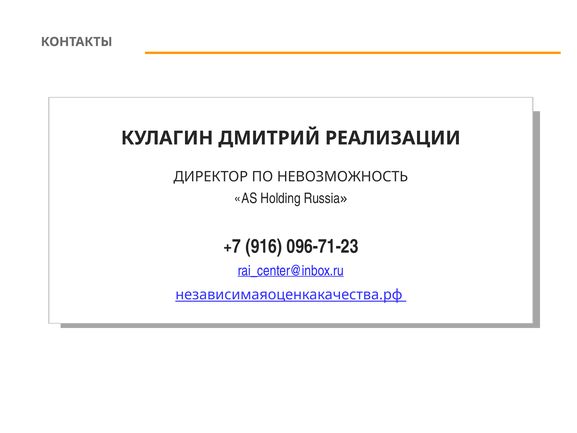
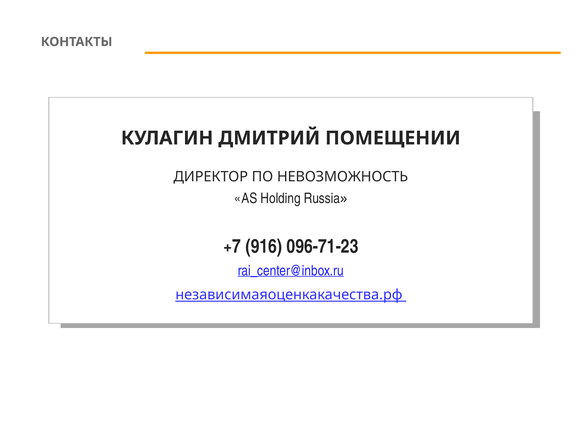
РЕАЛИЗАЦИИ: РЕАЛИЗАЦИИ -> ПОМЕЩЕНИИ (393, 138)
